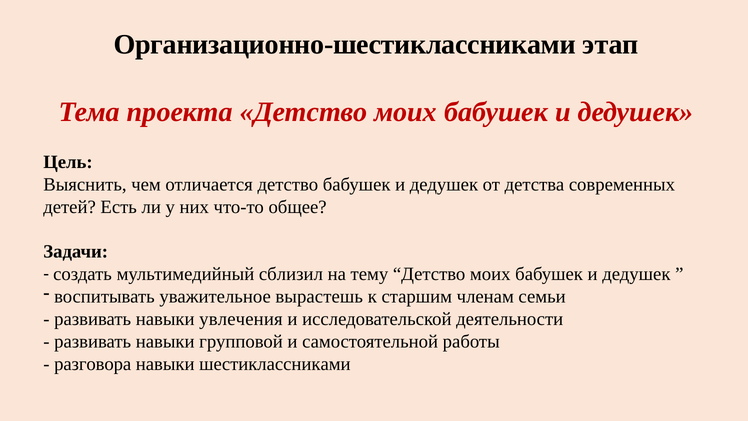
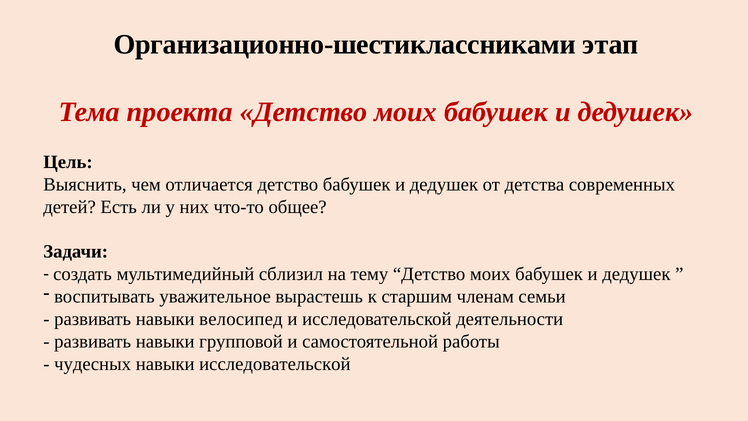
увлечения: увлечения -> велосипед (241, 319)
разговора: разговора -> чудесных (93, 364)
навыки шестиклассниками: шестиклассниками -> исследовательской (275, 364)
